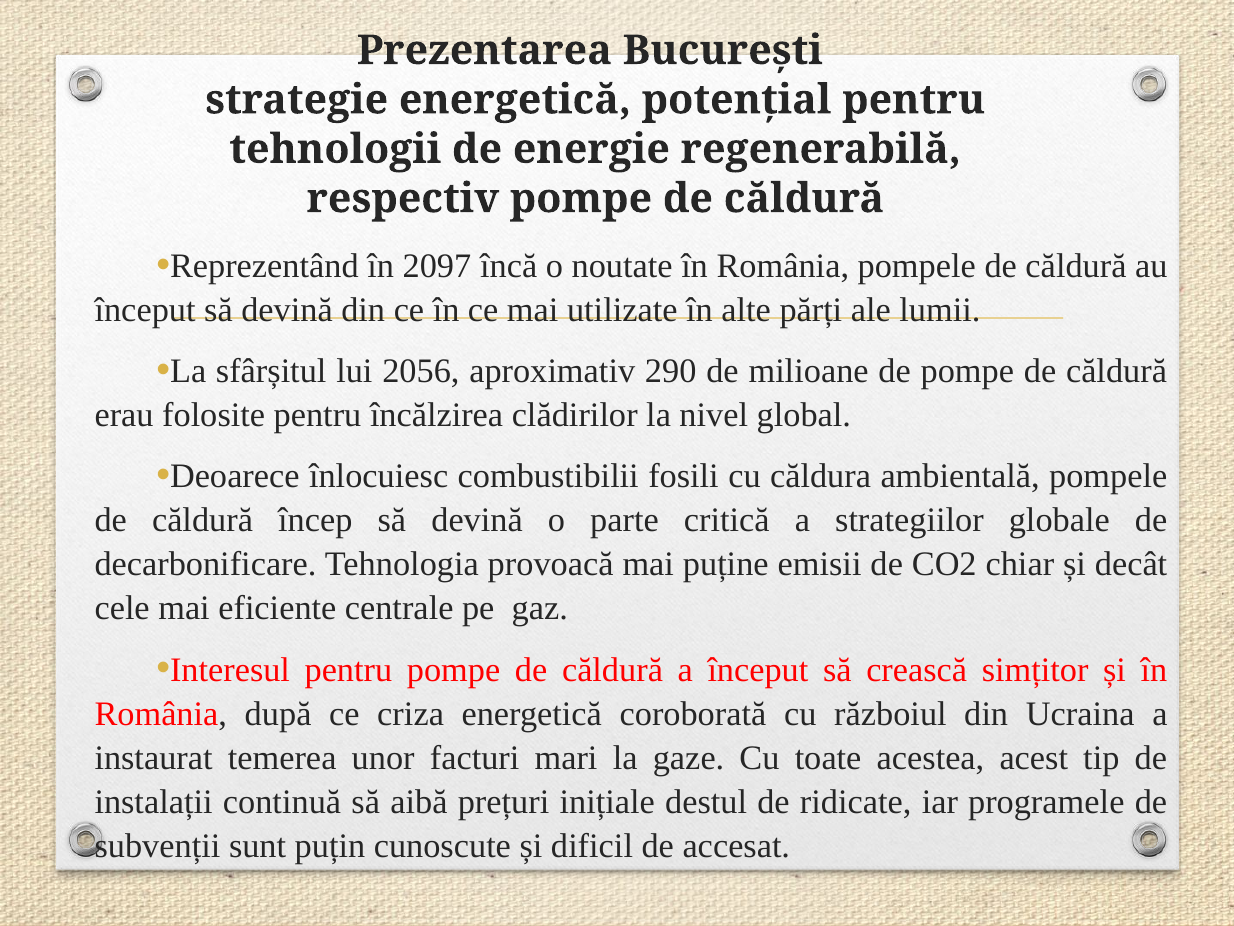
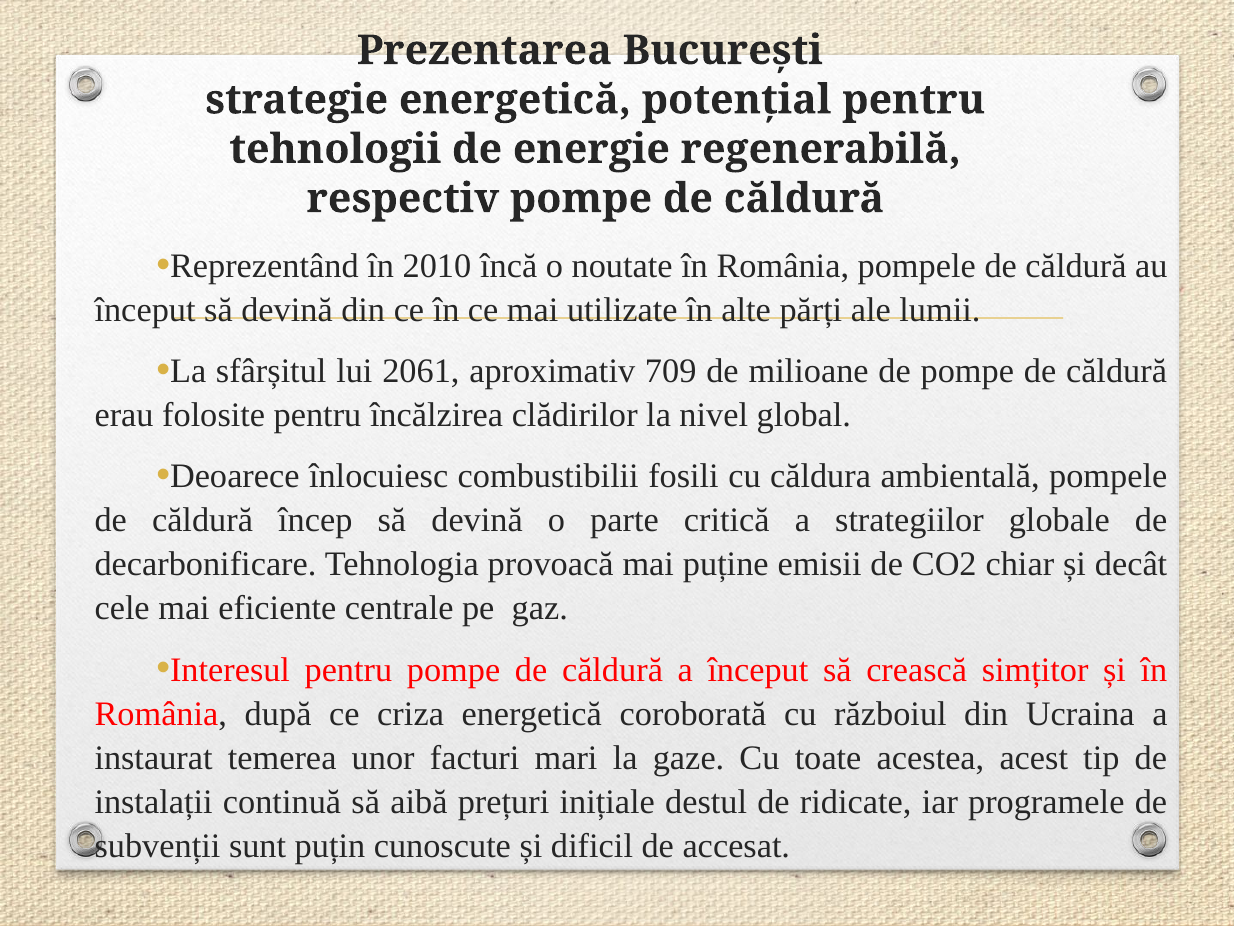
2097: 2097 -> 2010 (437, 266)
2056: 2056 -> 2061 (421, 371)
290: 290 -> 709 (671, 371)
